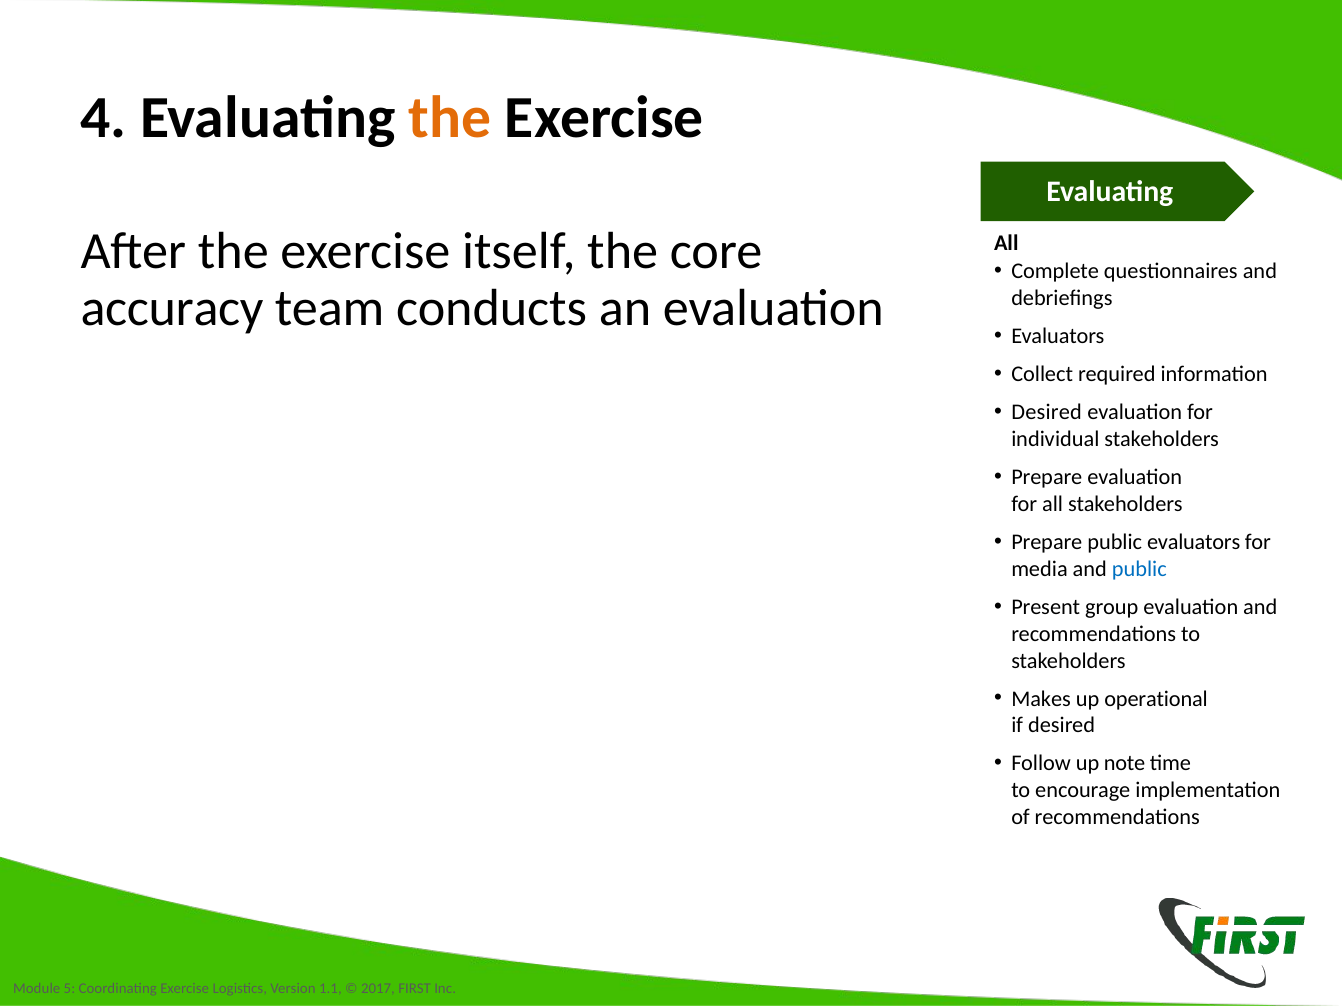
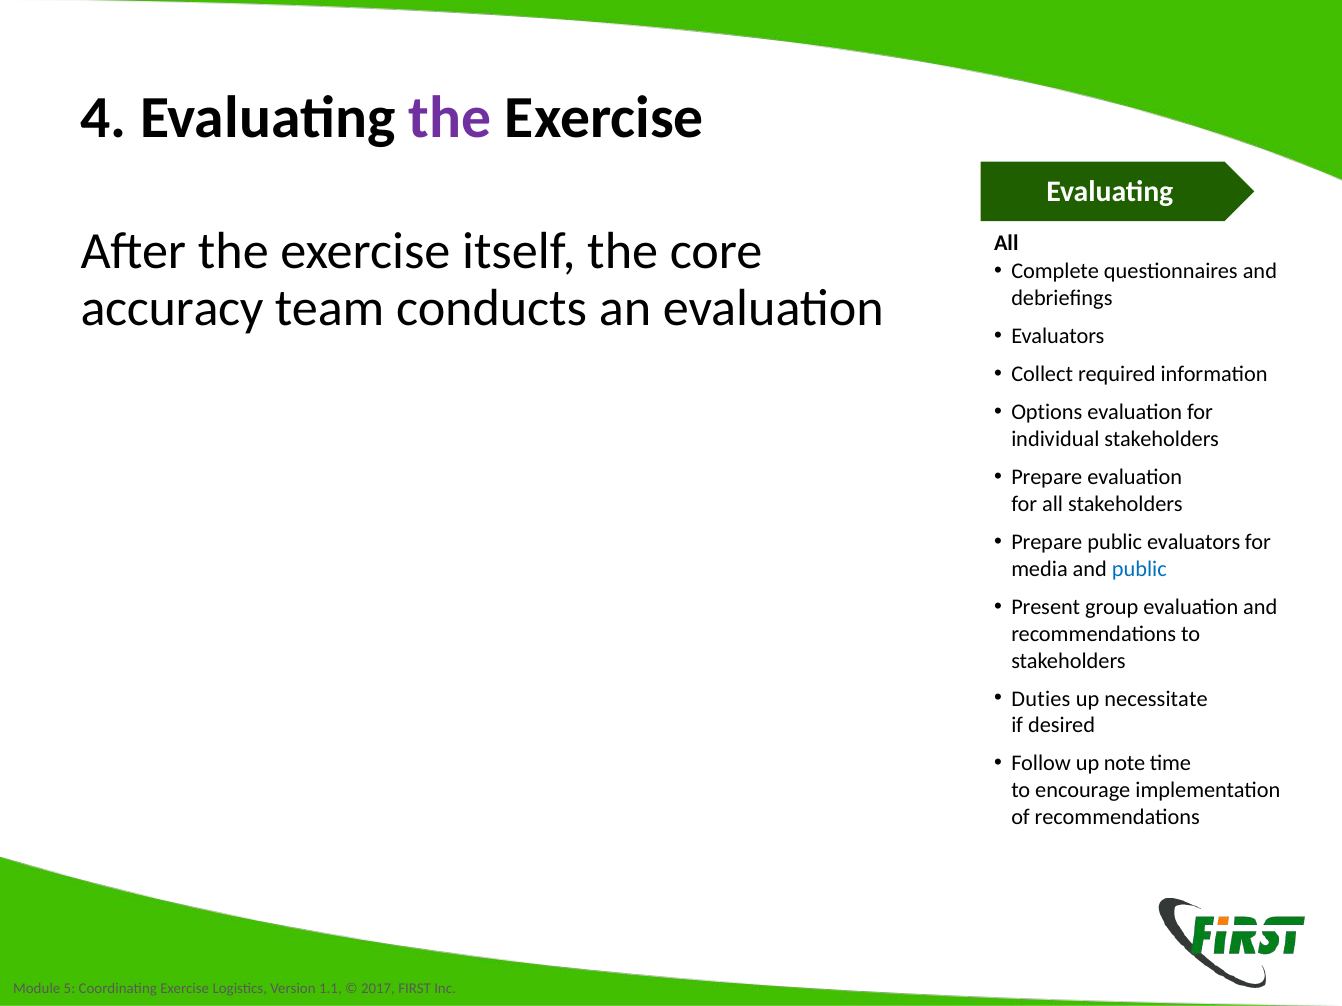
the colour: orange -> purple (450, 118)
Desired: Desired -> Options (1047, 413)
Makes: Makes -> Duties (1041, 699)
operational: operational -> necessitate (1156, 699)
